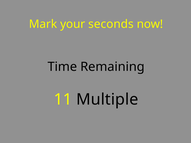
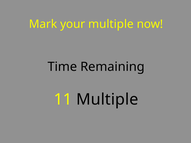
your seconds: seconds -> multiple (111, 24)
